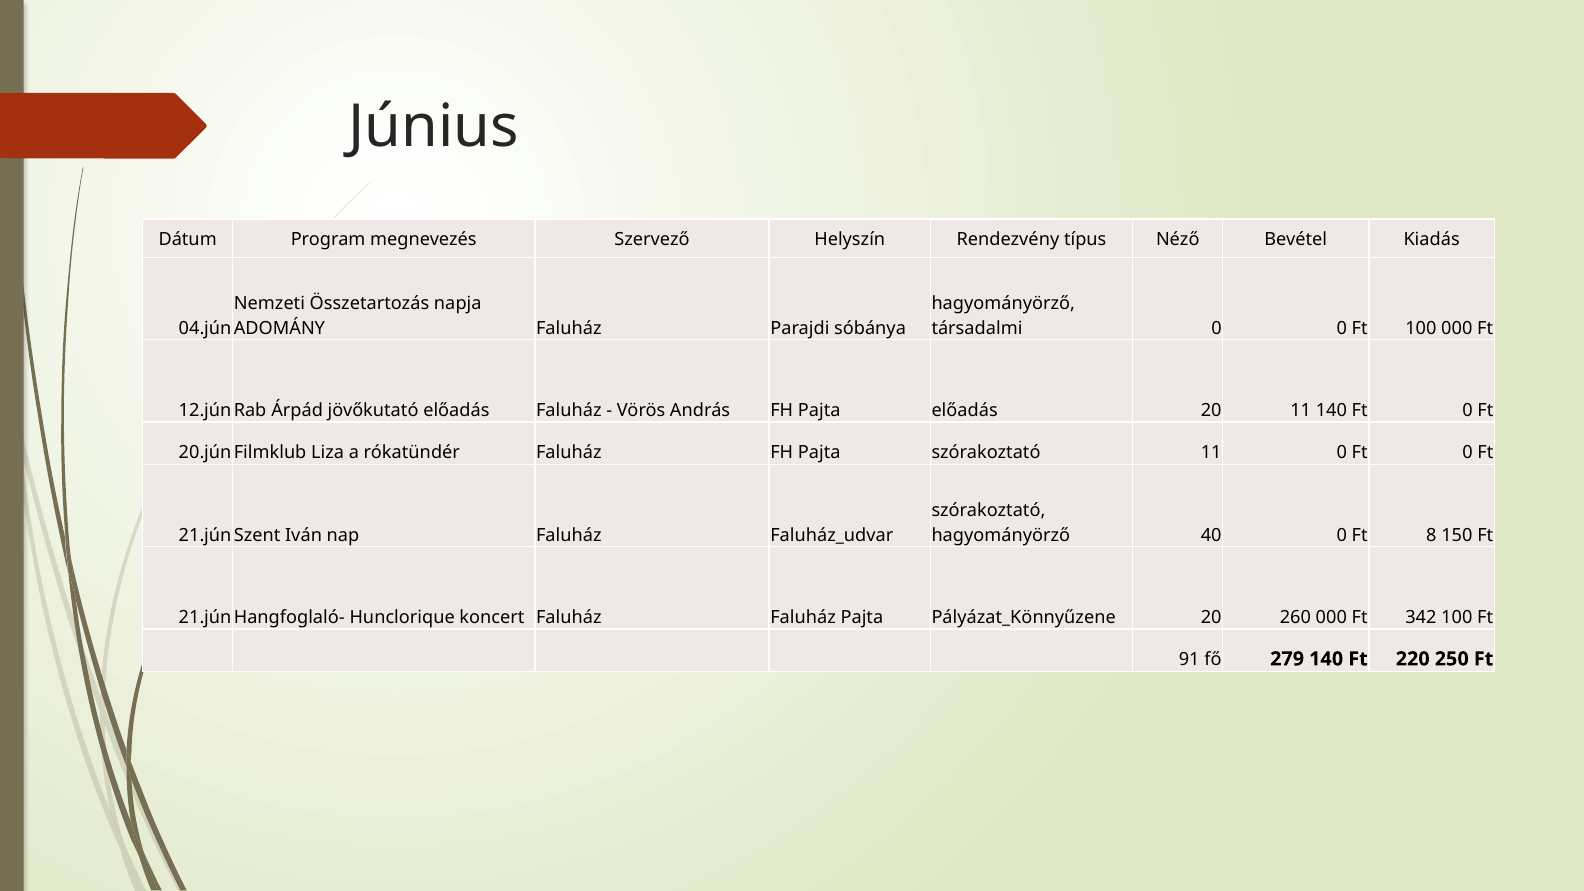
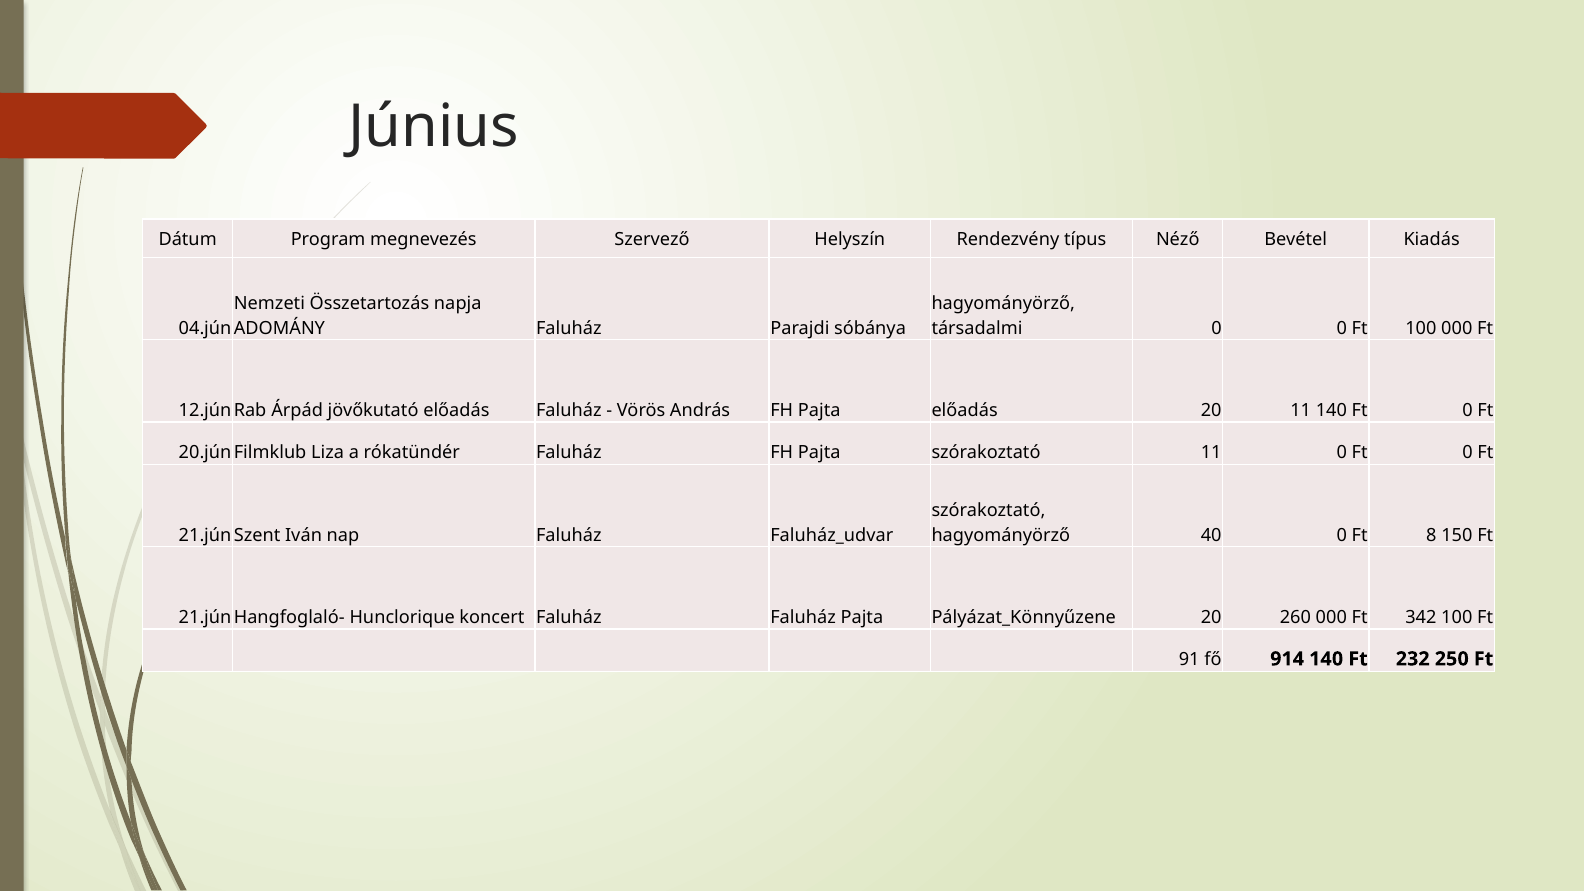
279: 279 -> 914 (1287, 659)
220: 220 -> 232 (1413, 659)
